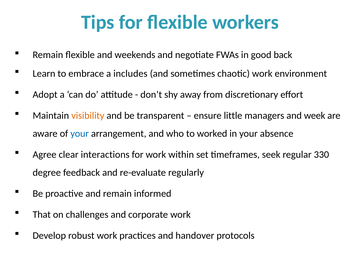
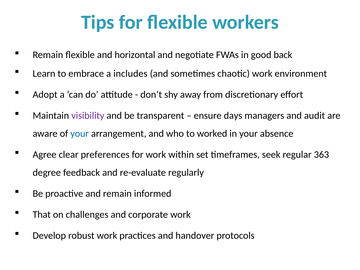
weekends: weekends -> horizontal (135, 55)
visibility colour: orange -> purple (88, 116)
little: little -> days (233, 116)
week: week -> audit (315, 116)
interactions: interactions -> preferences (105, 155)
330: 330 -> 363 (321, 155)
